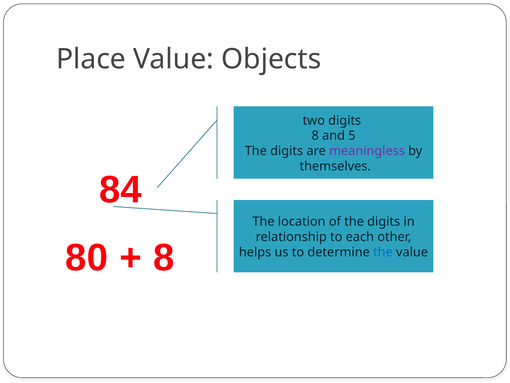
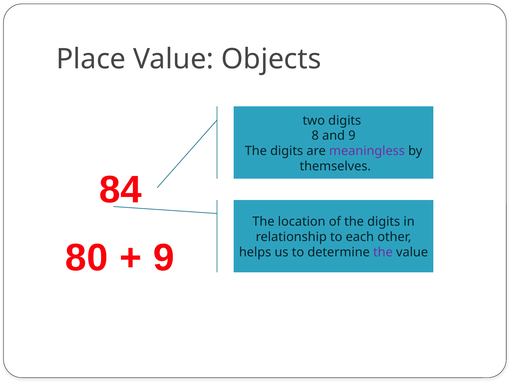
and 5: 5 -> 9 (352, 136)
8: 8 -> 9 (164, 258)
the colour: blue -> purple (383, 252)
